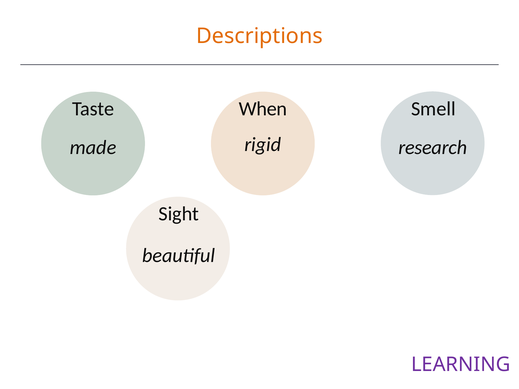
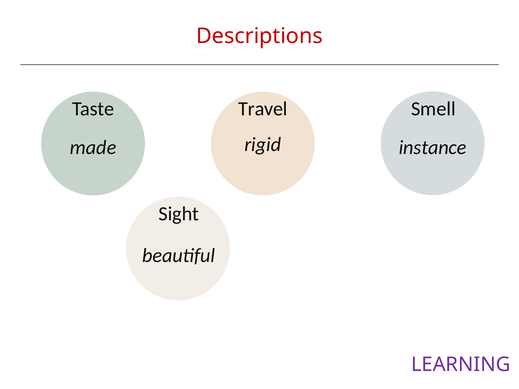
Descriptions colour: orange -> red (259, 36)
When: When -> Travel (263, 109)
research: research -> instance (433, 148)
